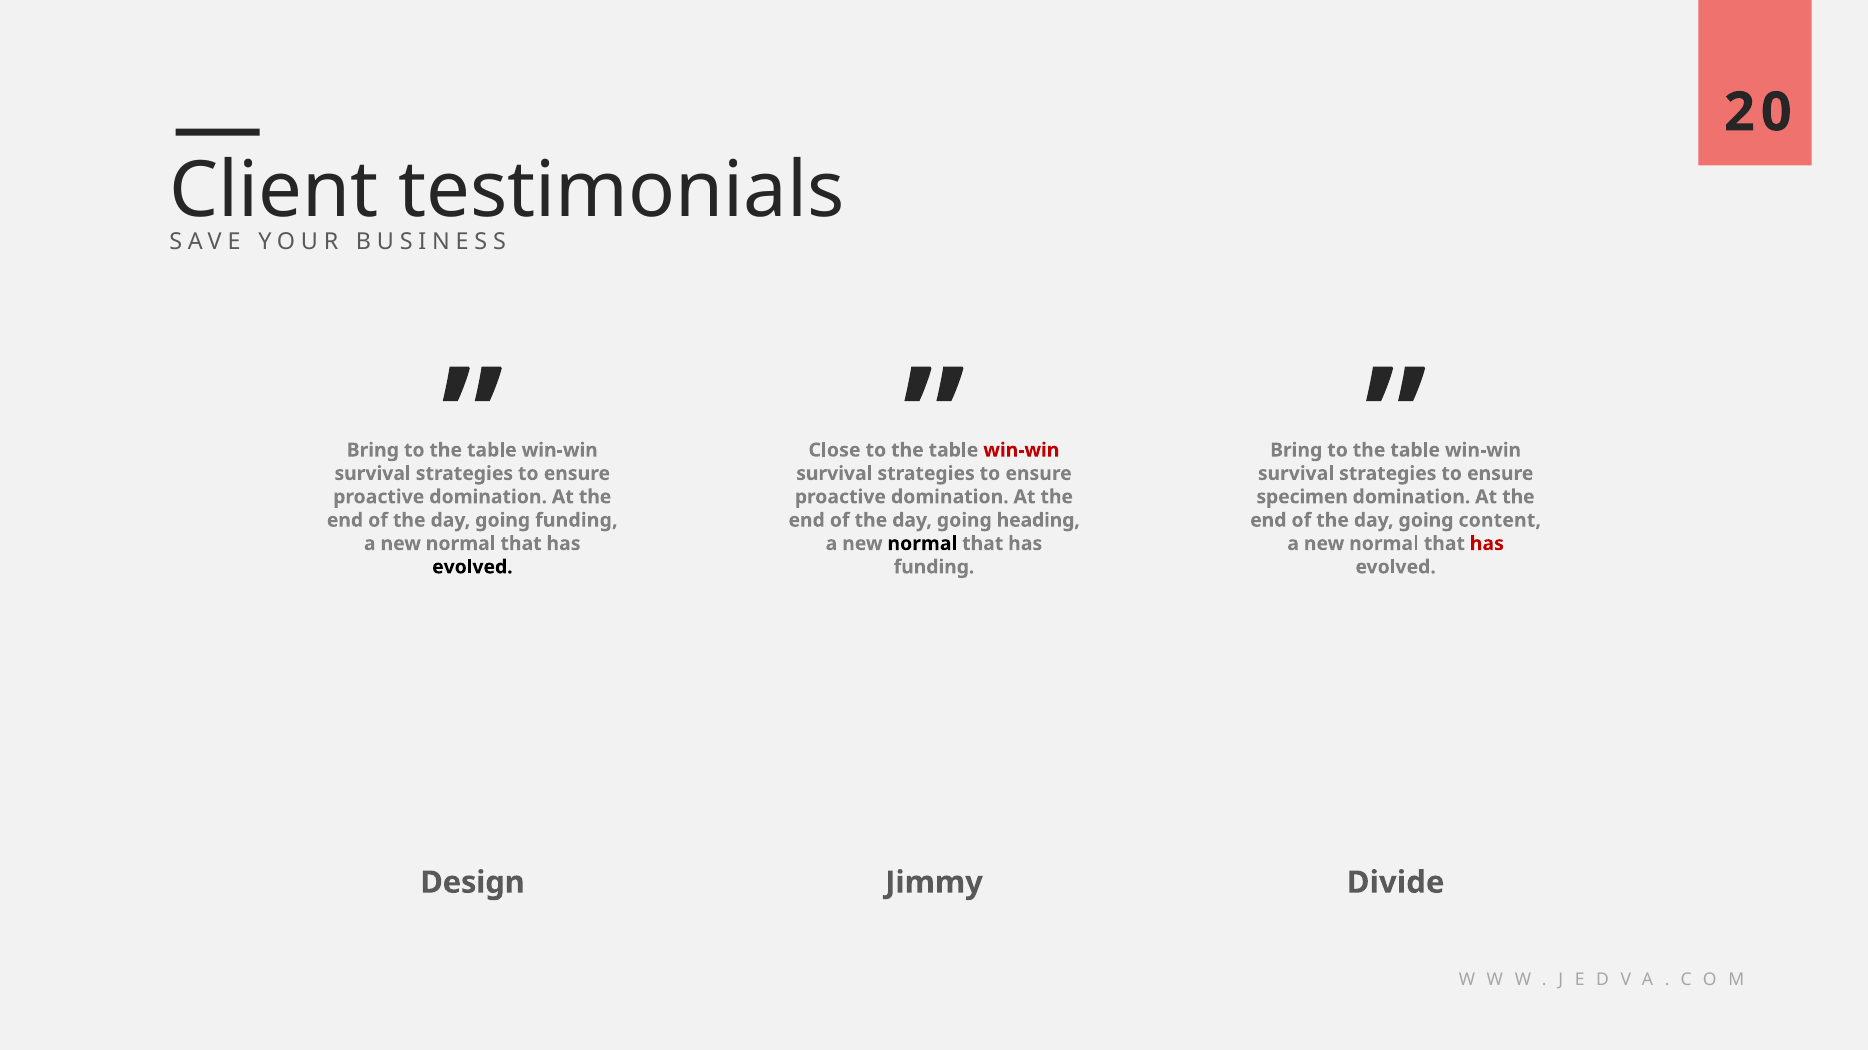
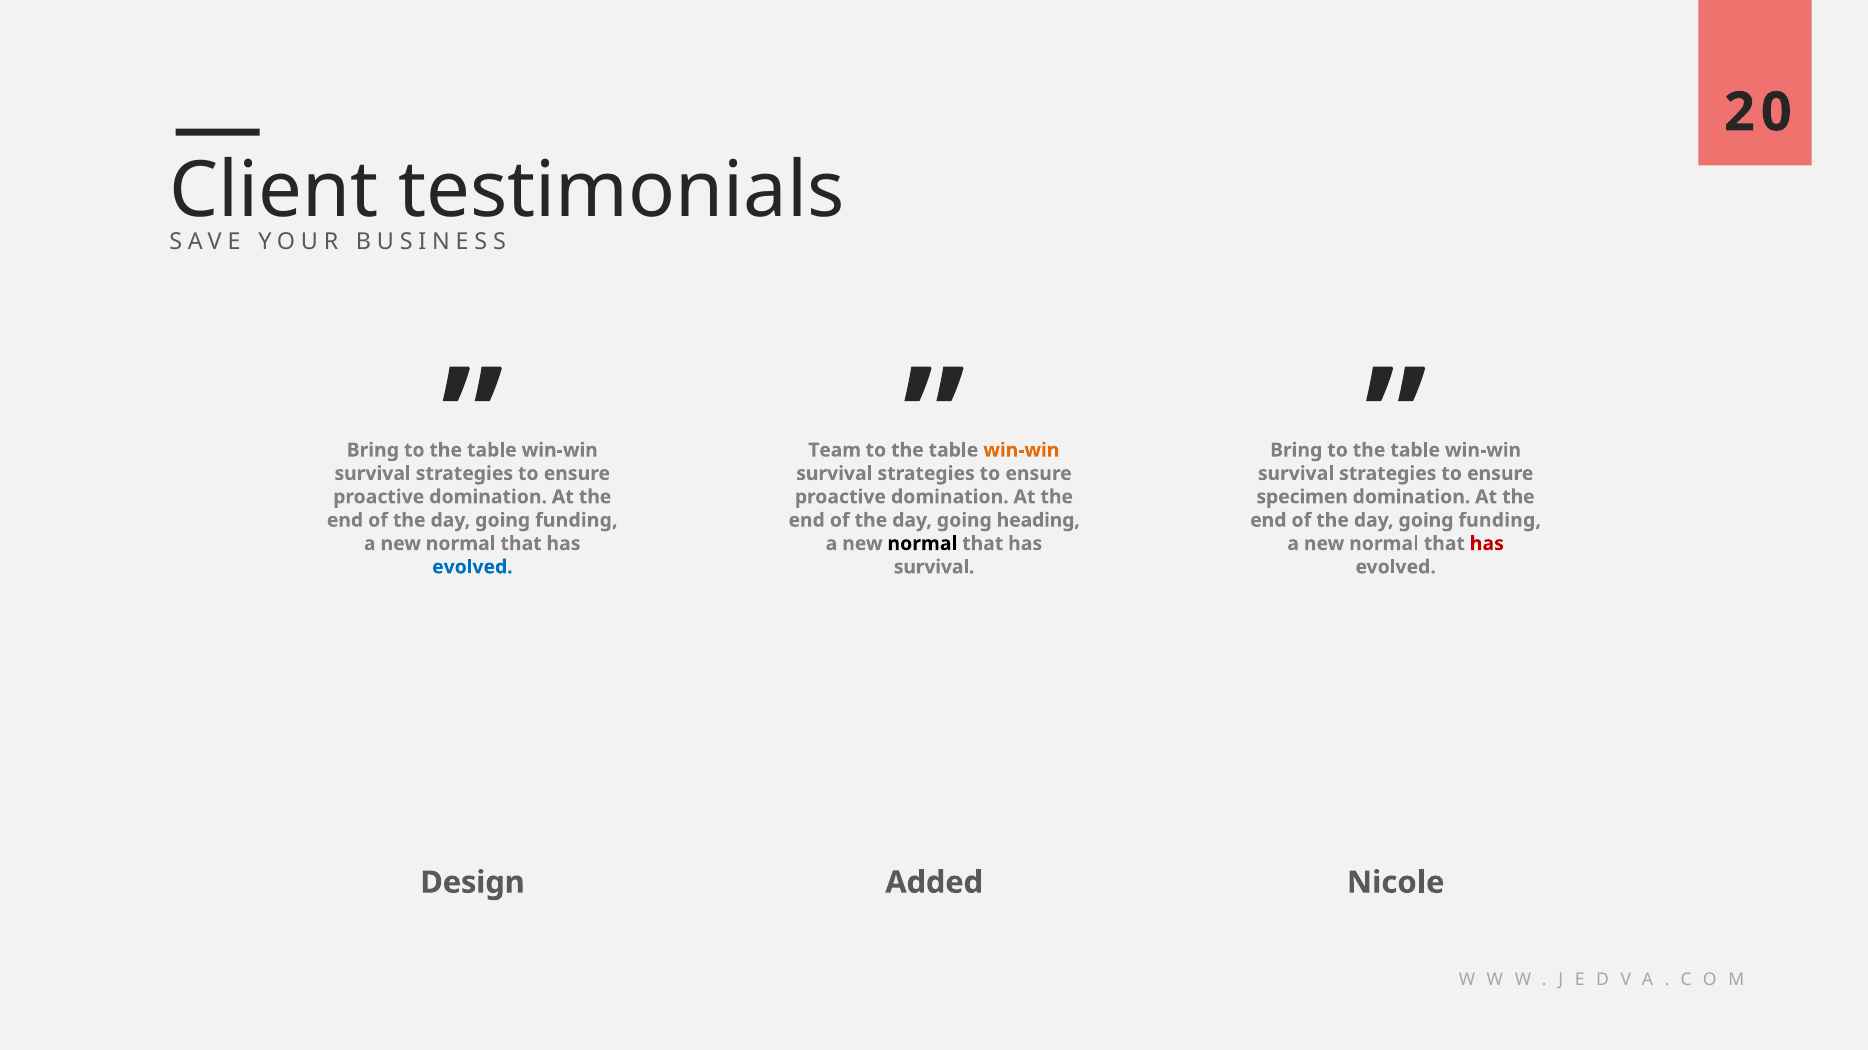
Close: Close -> Team (835, 450)
win-win colour: red -> orange (1021, 450)
content: content -> funding (1500, 521)
evolved colour: black -> blue (472, 567)
funding: funding -> survival (934, 567)
Jimmy: Jimmy -> Added (934, 883)
Divide: Divide -> Nicole (1396, 883)
